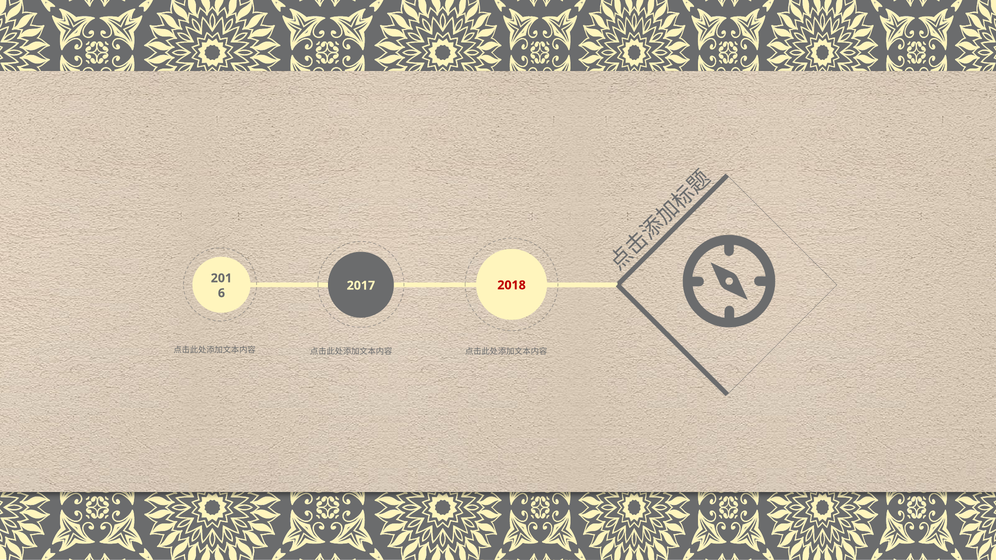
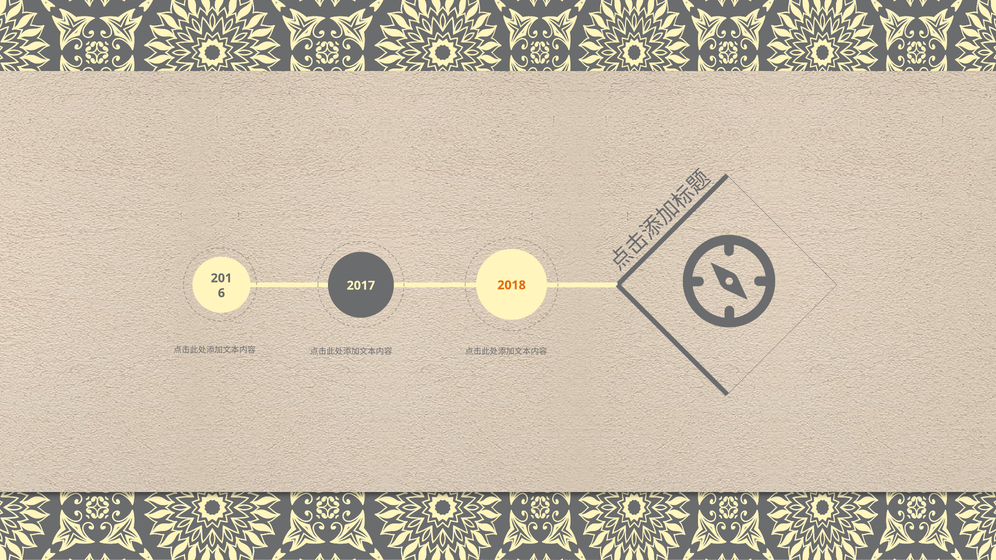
2018 colour: red -> orange (512, 285)
